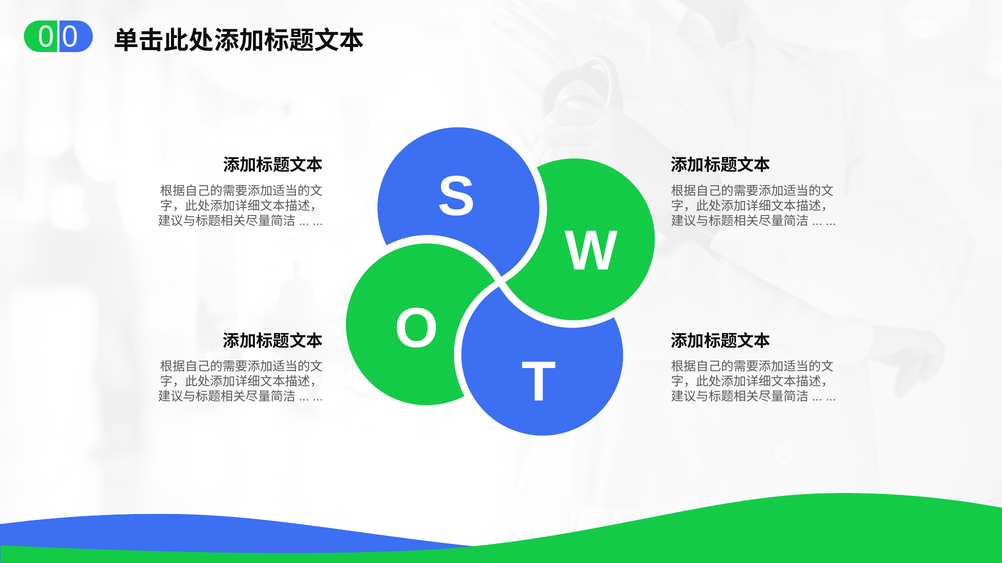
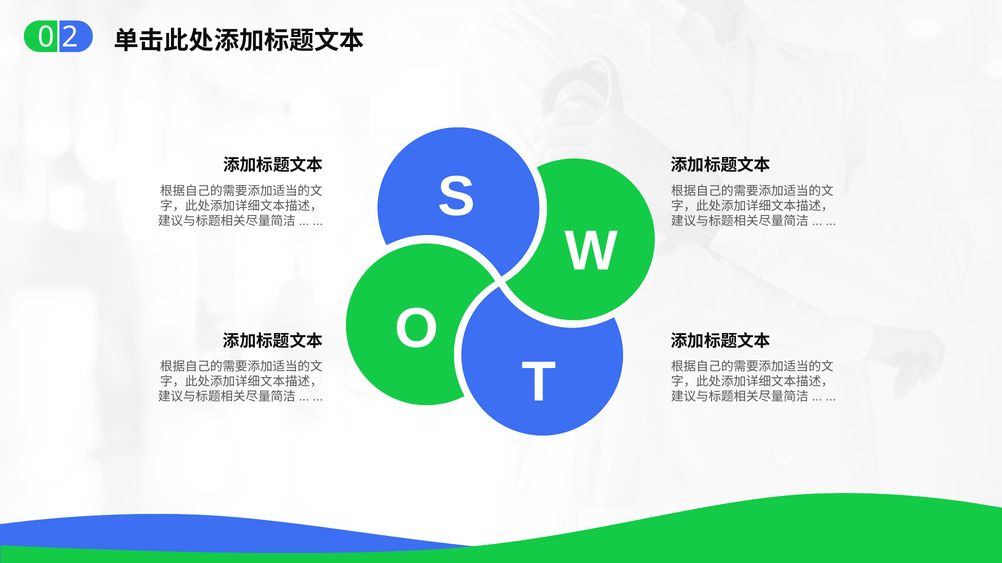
0 0: 0 -> 2 (70, 37)
